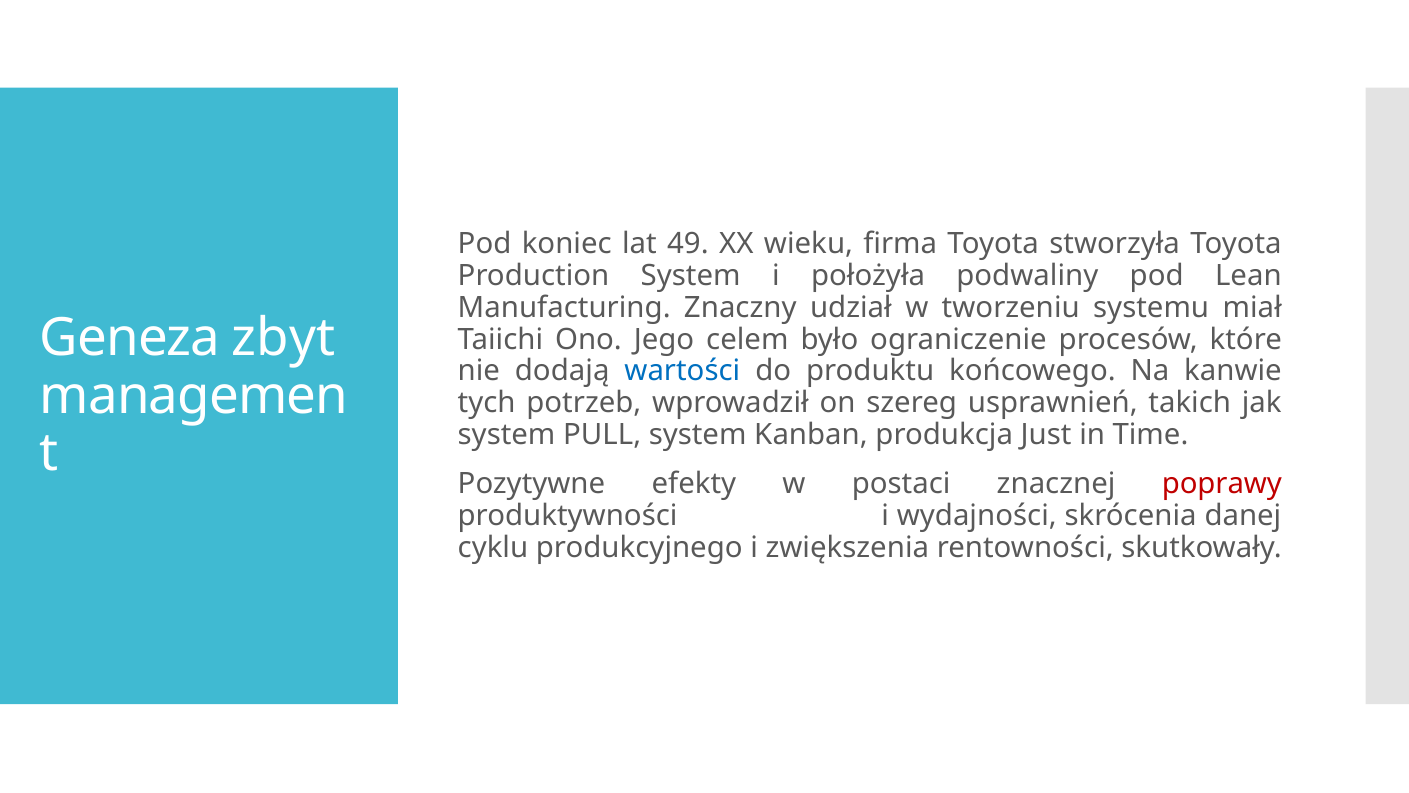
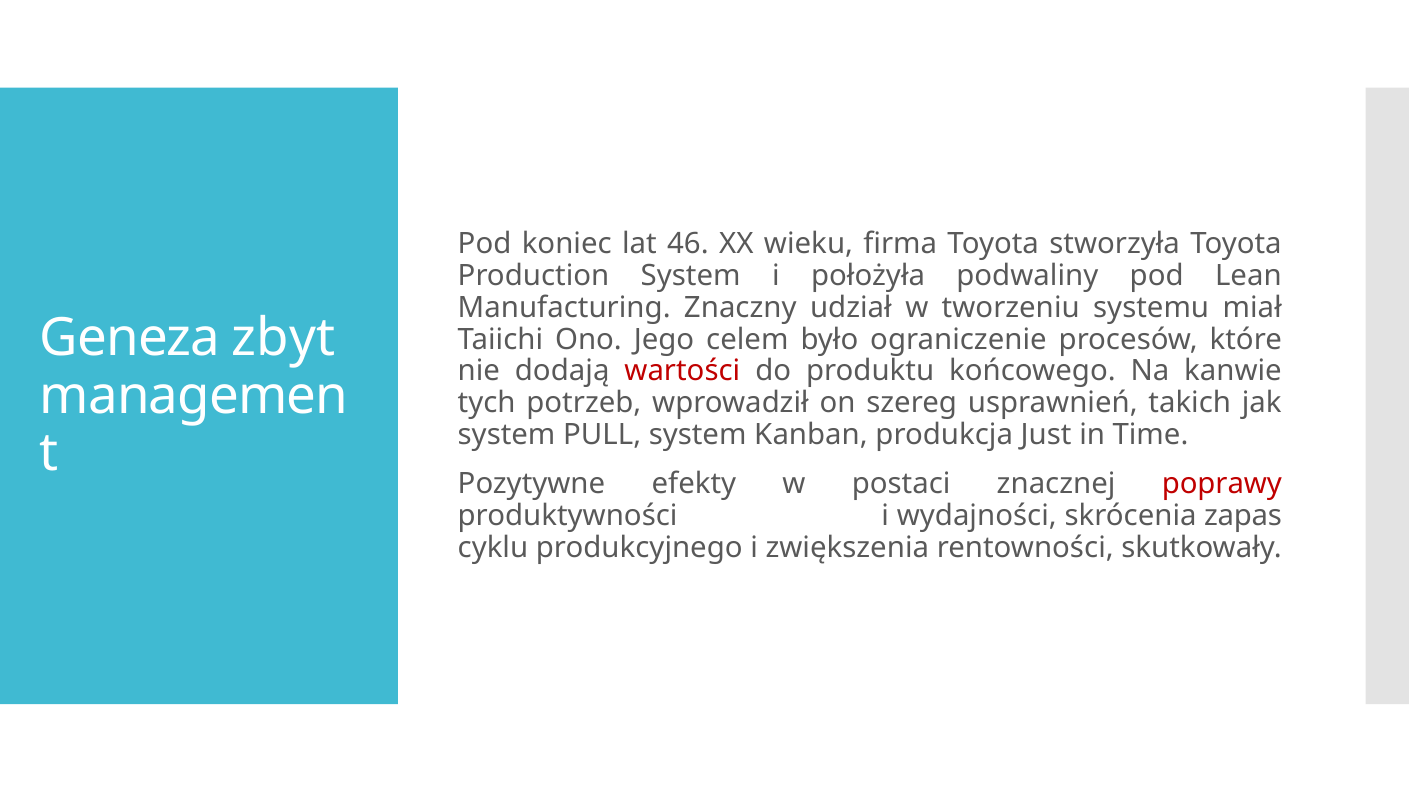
49: 49 -> 46 (688, 244)
wartości colour: blue -> red (682, 371)
danej: danej -> zapas (1243, 515)
